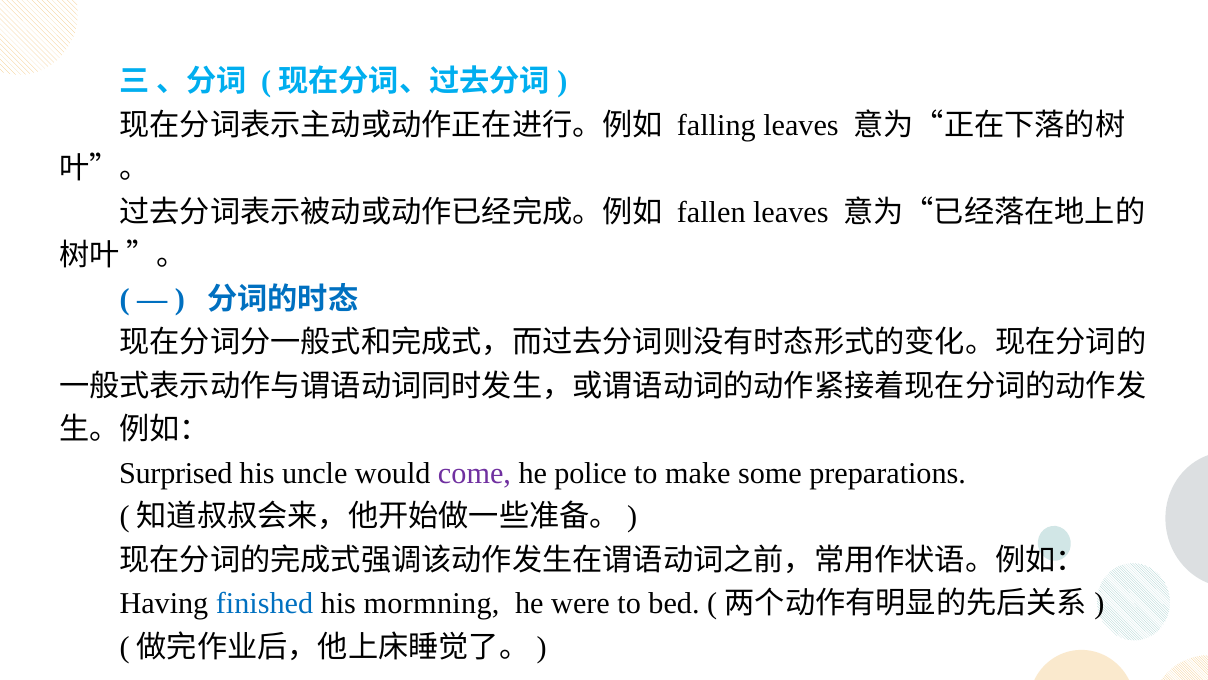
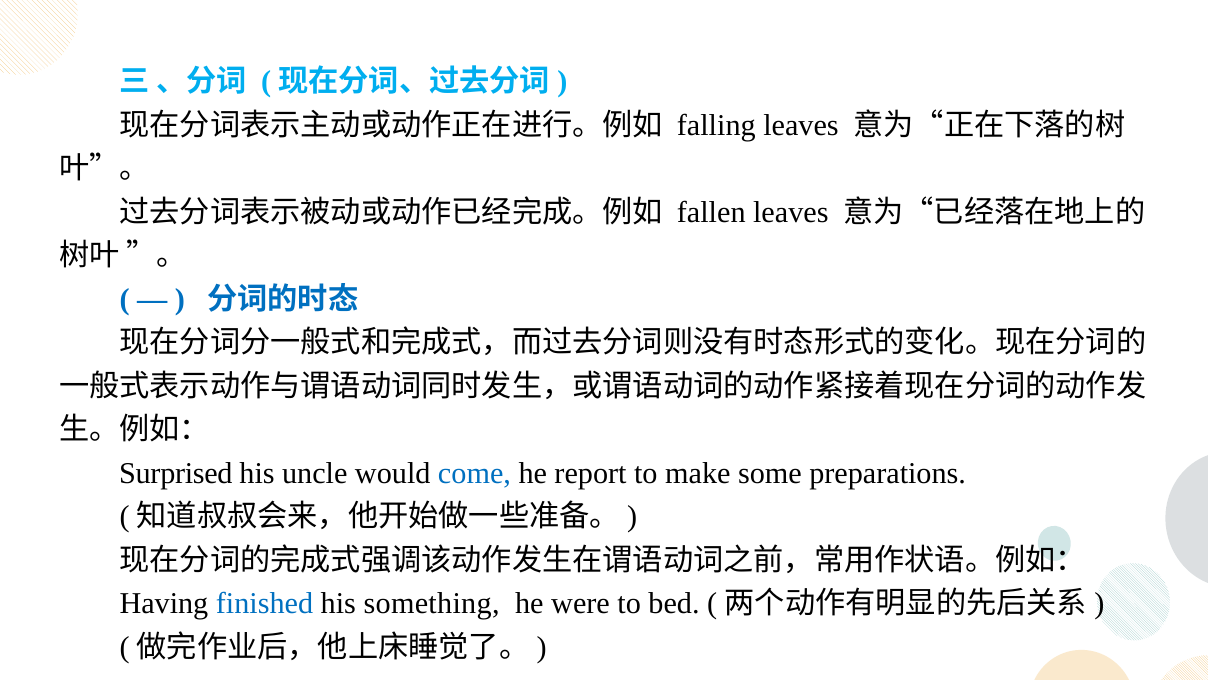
come colour: purple -> blue (474, 473)
police: police -> report (591, 473)
mormning: mormning -> something (432, 603)
